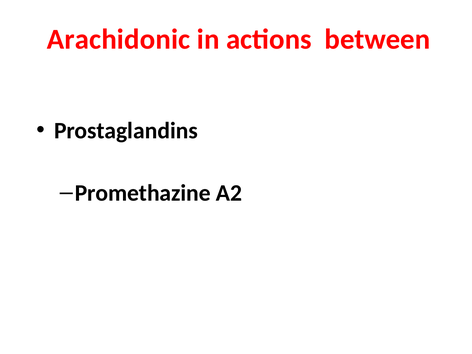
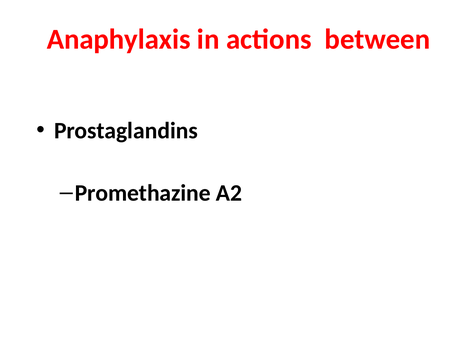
Arachidonic: Arachidonic -> Anaphylaxis (119, 39)
